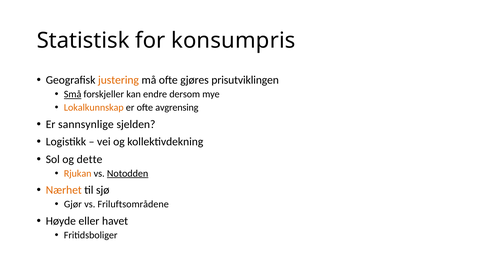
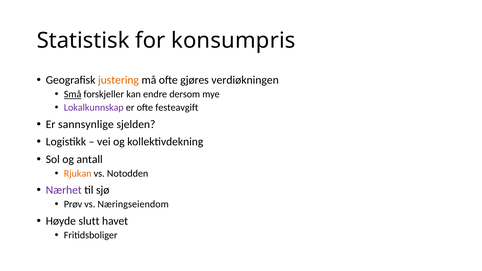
prisutviklingen: prisutviklingen -> verdiøkningen (245, 80)
Lokalkunnskap colour: orange -> purple (94, 108)
avgrensing: avgrensing -> festeavgift (177, 108)
dette: dette -> antall (90, 159)
Notodden underline: present -> none (128, 173)
Nærhet colour: orange -> purple (64, 190)
Gjør: Gjør -> Prøv (73, 204)
Friluftsområdene: Friluftsområdene -> Næringseiendom (133, 204)
eller: eller -> slutt (89, 221)
